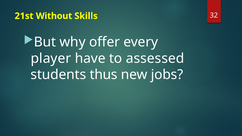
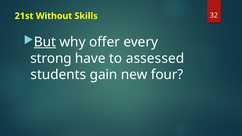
But underline: none -> present (45, 42)
player: player -> strong (51, 58)
thus: thus -> gain (104, 75)
jobs: jobs -> four (167, 75)
